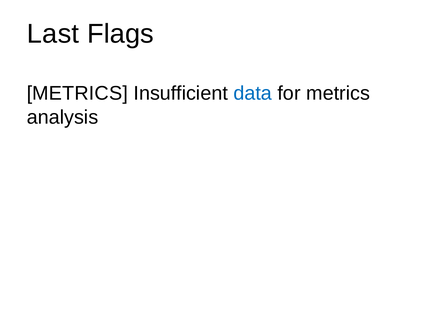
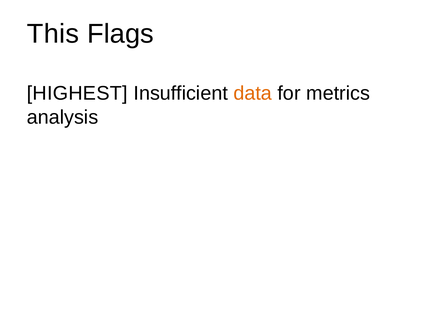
Last: Last -> This (53, 34)
METRICS: METRICS -> HIGHEST (77, 94)
data colour: blue -> orange (253, 94)
